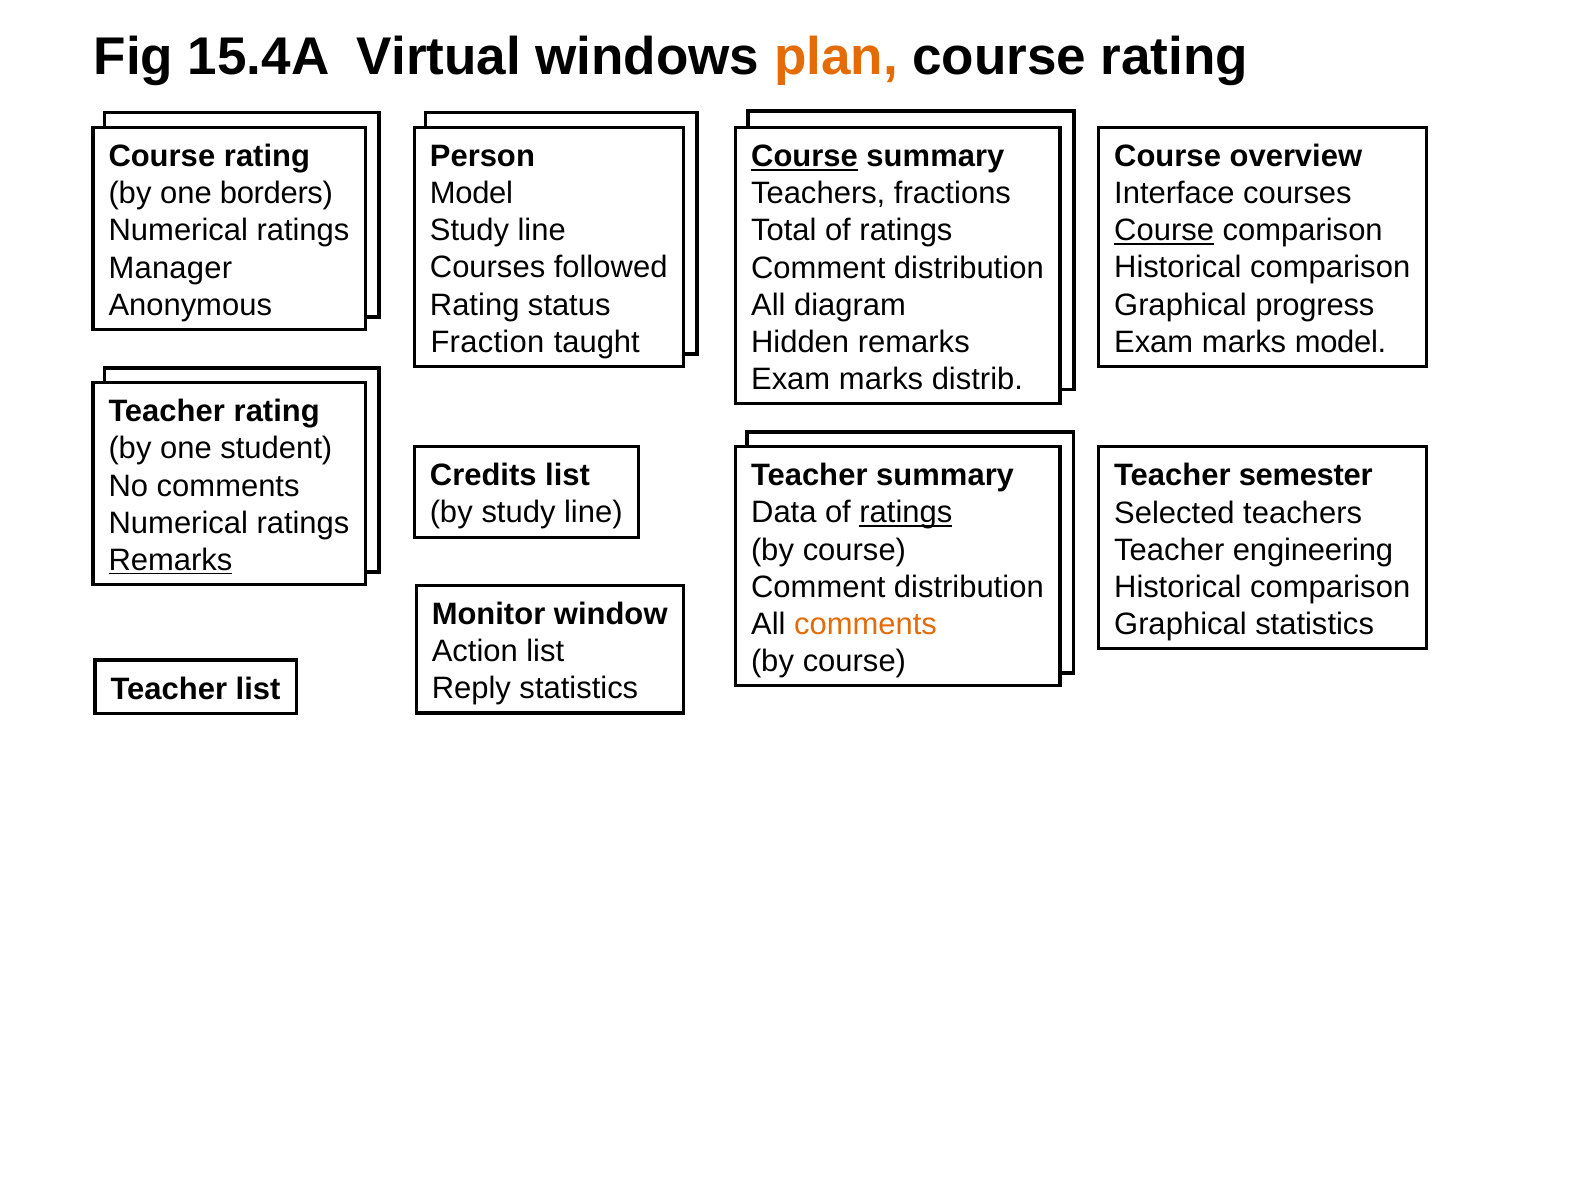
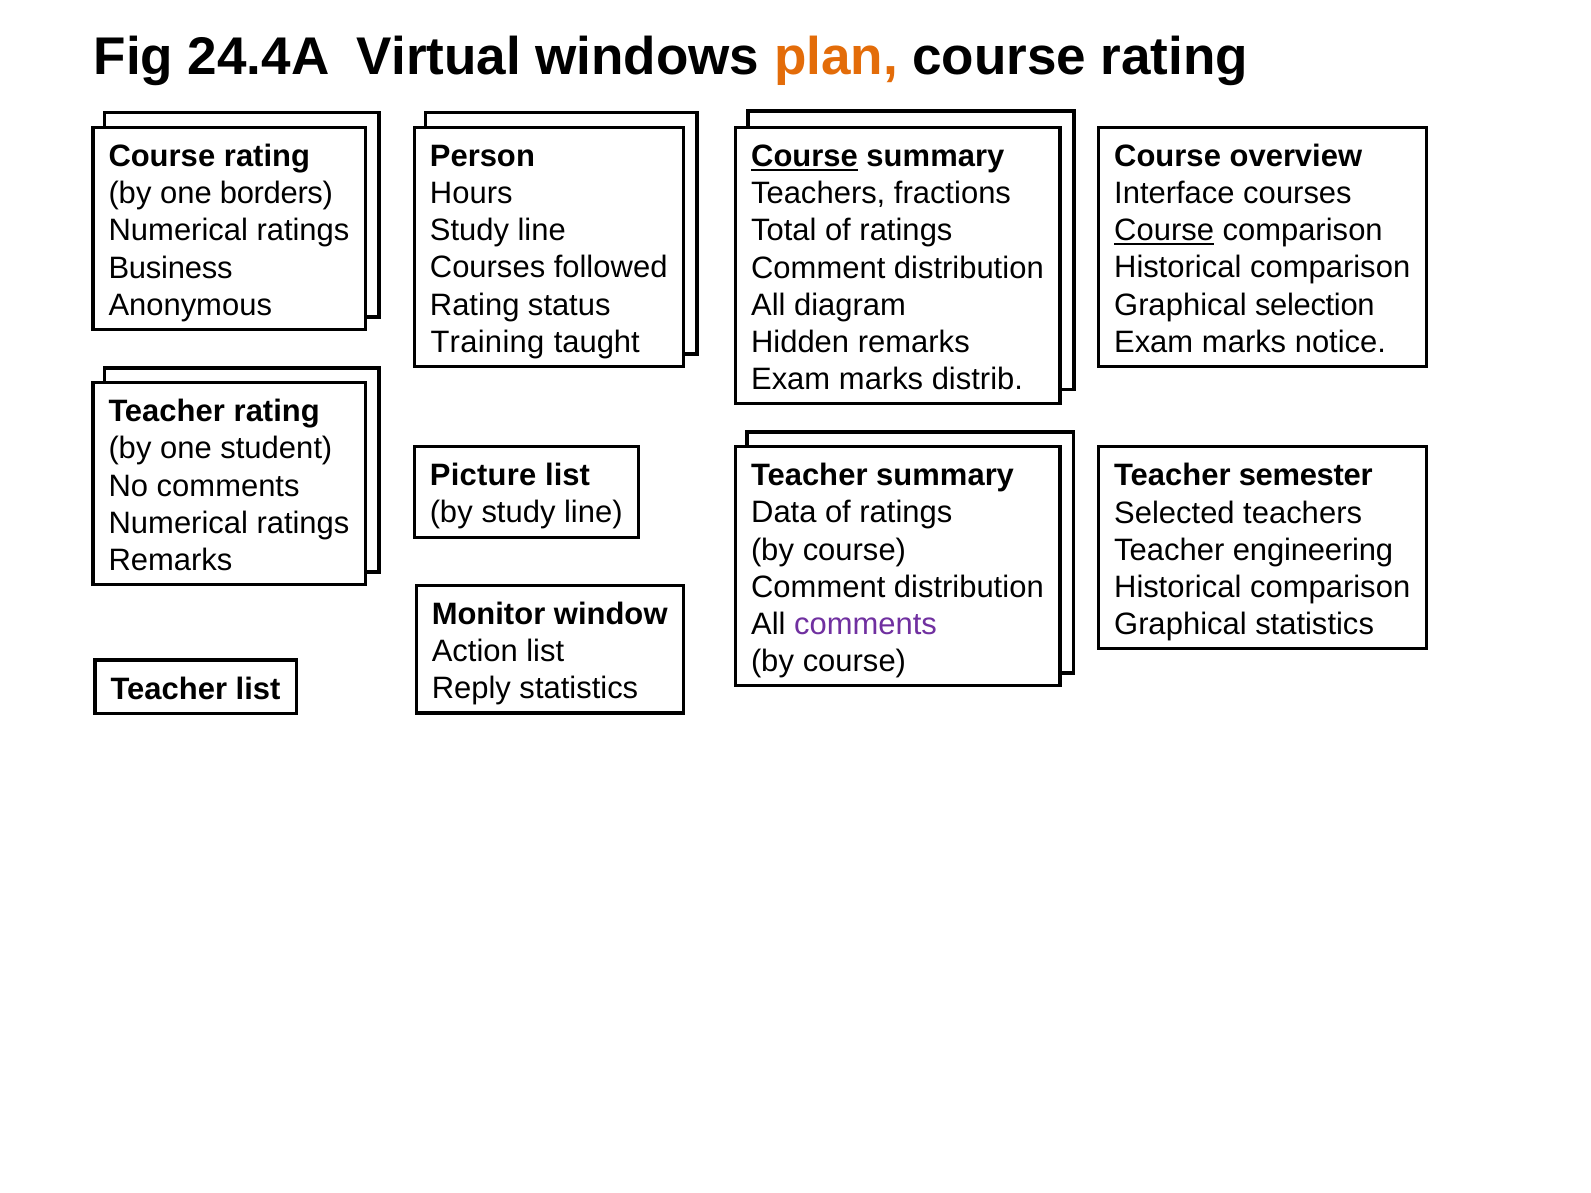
15.4A: 15.4A -> 24.4A (259, 57)
Model: Model -> Hours (471, 194)
Manager: Manager -> Business (171, 268)
progress: progress -> selection (1315, 305)
Fraction: Fraction -> Training (487, 342)
marks model: model -> notice (1340, 342)
Credits: Credits -> Picture (483, 476)
ratings underline: present -> none (906, 513)
Remarks underline: present -> none (170, 560)
comments colour: orange -> purple (865, 624)
